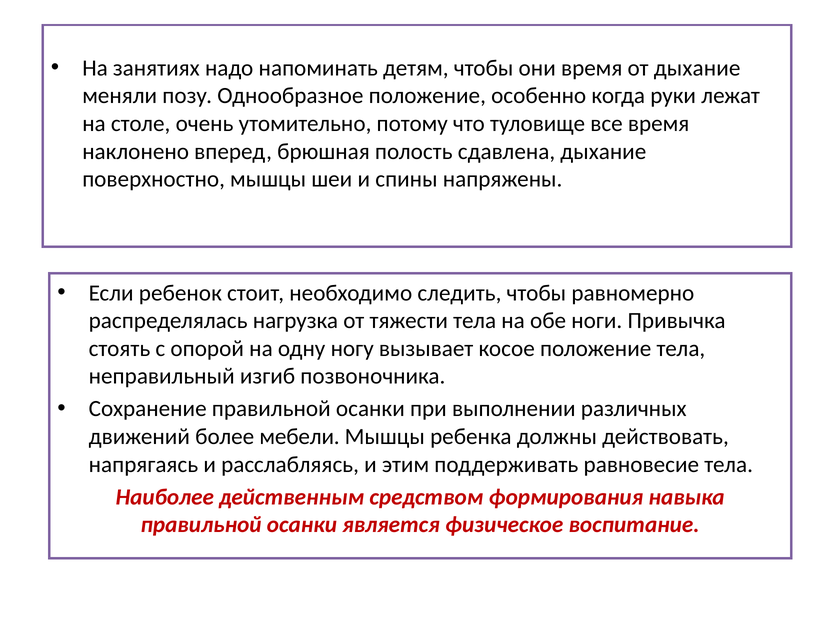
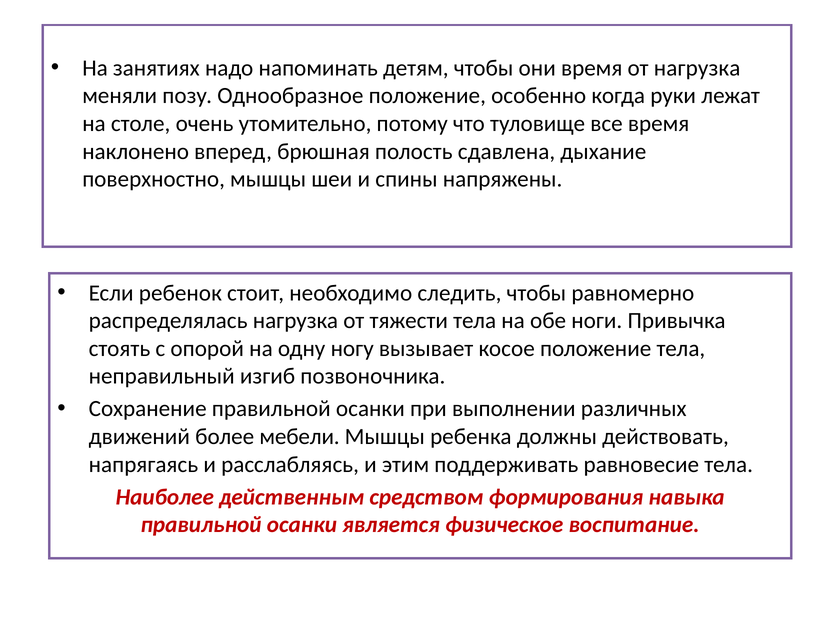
от дыхание: дыхание -> нагрузка (697, 68)
